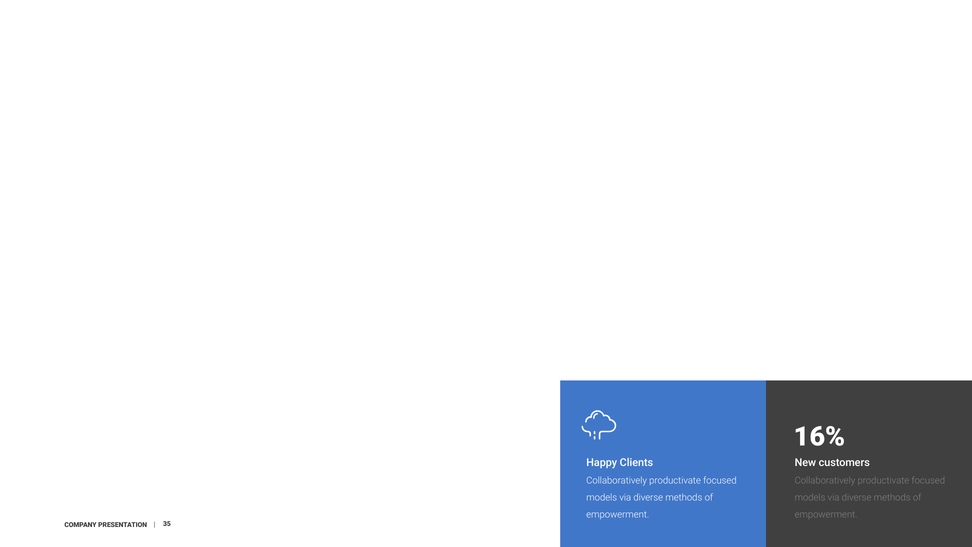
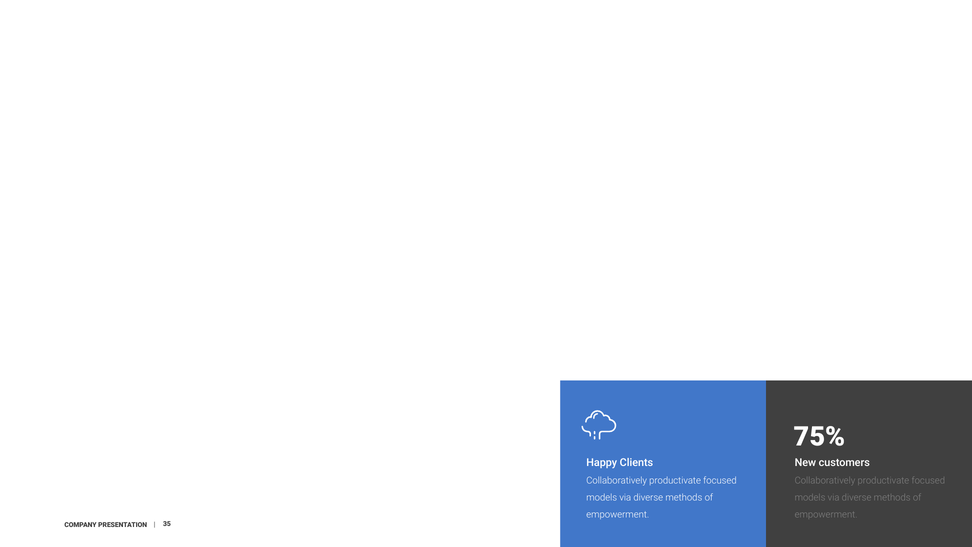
16%: 16% -> 75% (820, 436)
